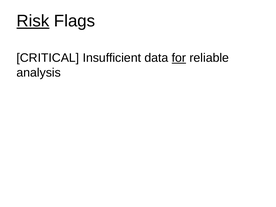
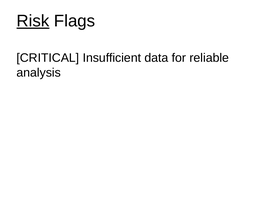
for underline: present -> none (179, 58)
